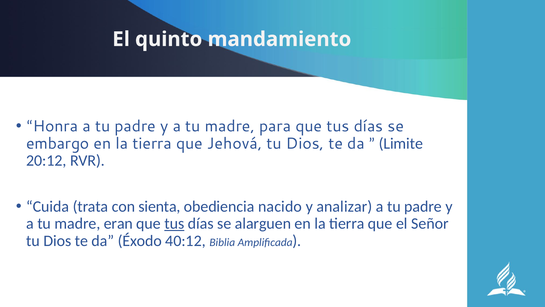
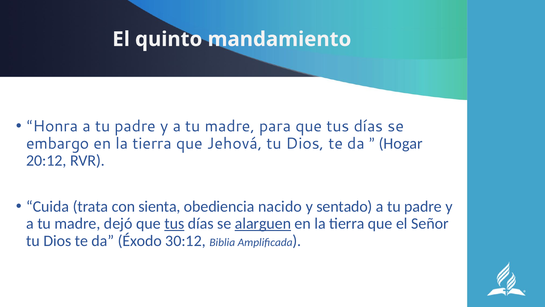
Limite: Limite -> Hogar (401, 143)
analizar: analizar -> sentado (344, 206)
eran: eran -> dejó (118, 223)
alarguen underline: none -> present (263, 223)
40:12: 40:12 -> 30:12 (186, 241)
